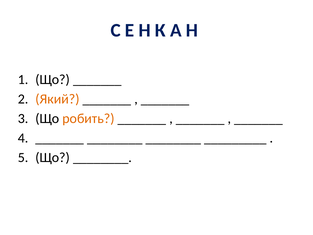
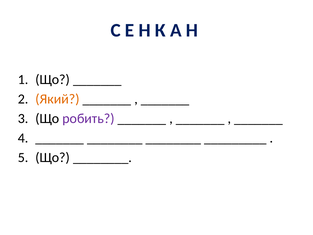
робить colour: orange -> purple (88, 118)
